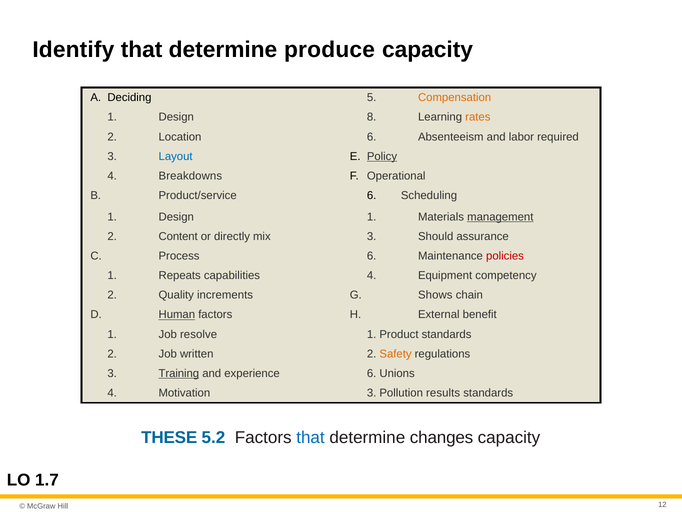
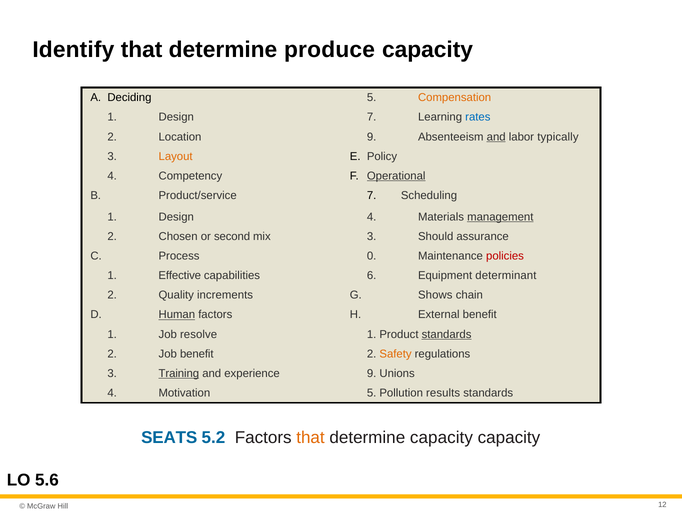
Design 8: 8 -> 7 (372, 117)
rates colour: orange -> blue (478, 117)
Location 6: 6 -> 9 (372, 137)
and underline: none -> present (496, 137)
required: required -> typically (558, 137)
Layout colour: blue -> orange (176, 156)
Policy underline: present -> none (382, 156)
Breakdowns: Breakdowns -> Competency (190, 176)
Operational underline: none -> present (396, 176)
Product/service 6: 6 -> 7 (372, 195)
Design 1: 1 -> 4 (372, 217)
Content: Content -> Chosen (178, 236)
directly: directly -> second (232, 236)
Process 6: 6 -> 0 (372, 256)
Repeats: Repeats -> Effective (180, 275)
capabilities 4: 4 -> 6 (372, 275)
competency: competency -> determinant (506, 275)
standards underline: none -> present (447, 334)
Job written: written -> benefit (197, 354)
experience 6: 6 -> 9 (372, 373)
Motivation 3: 3 -> 5 (372, 393)
THESE: THESE -> SEATS (169, 437)
that colour: blue -> orange (310, 437)
determine changes: changes -> capacity (441, 437)
1.7: 1.7 -> 5.6 (47, 480)
